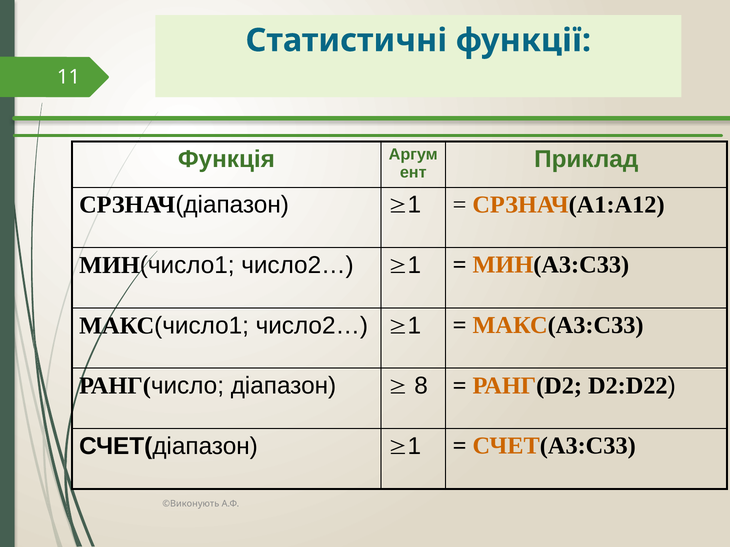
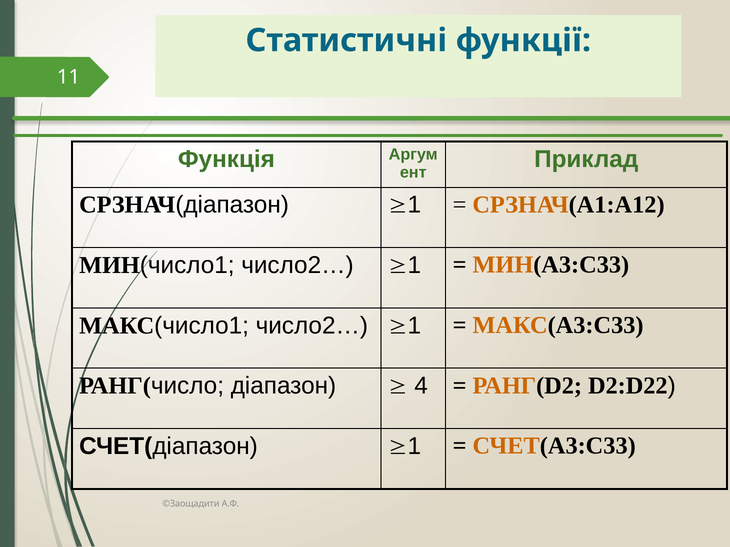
8: 8 -> 4 (421, 386)
©Виконують: ©Виконують -> ©Заощадити (191, 504)
